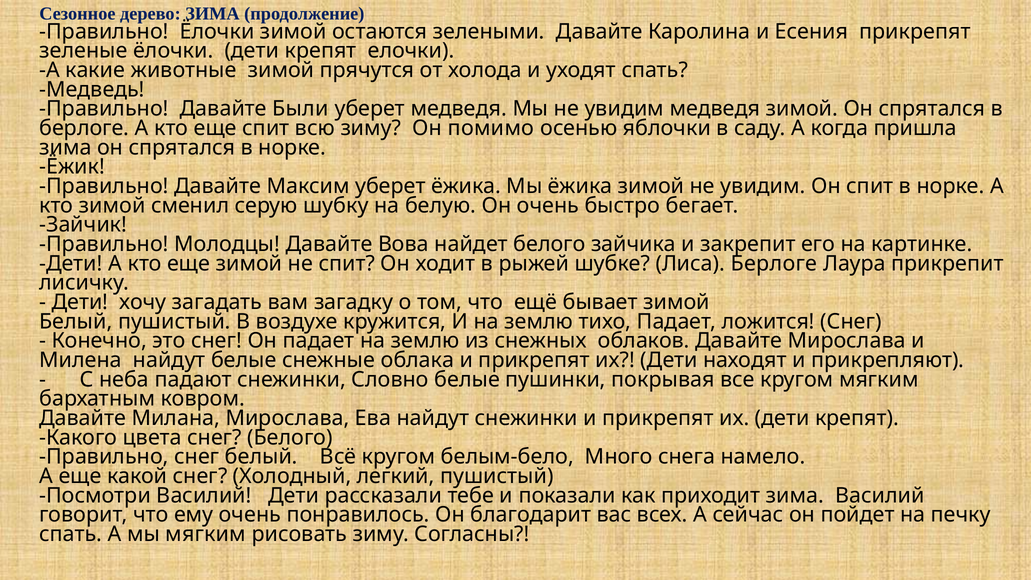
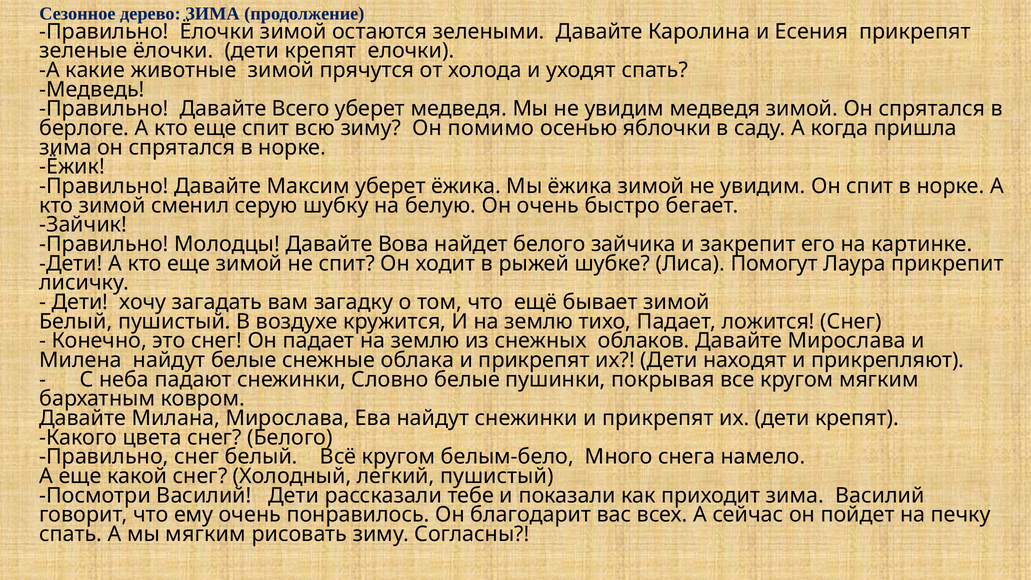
Были: Были -> Всего (301, 109)
Лиса Берлоге: Берлоге -> Помогут (774, 264)
